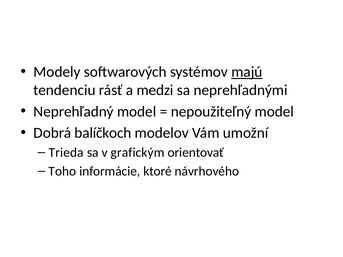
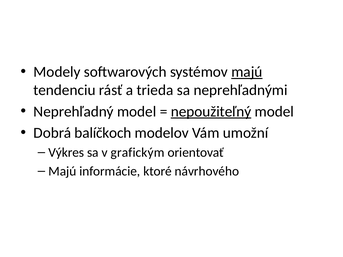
medzi: medzi -> trieda (155, 90)
nepoužiteľný underline: none -> present (211, 112)
Trieda: Trieda -> Výkres (66, 153)
Toho: Toho -> Majú (62, 171)
